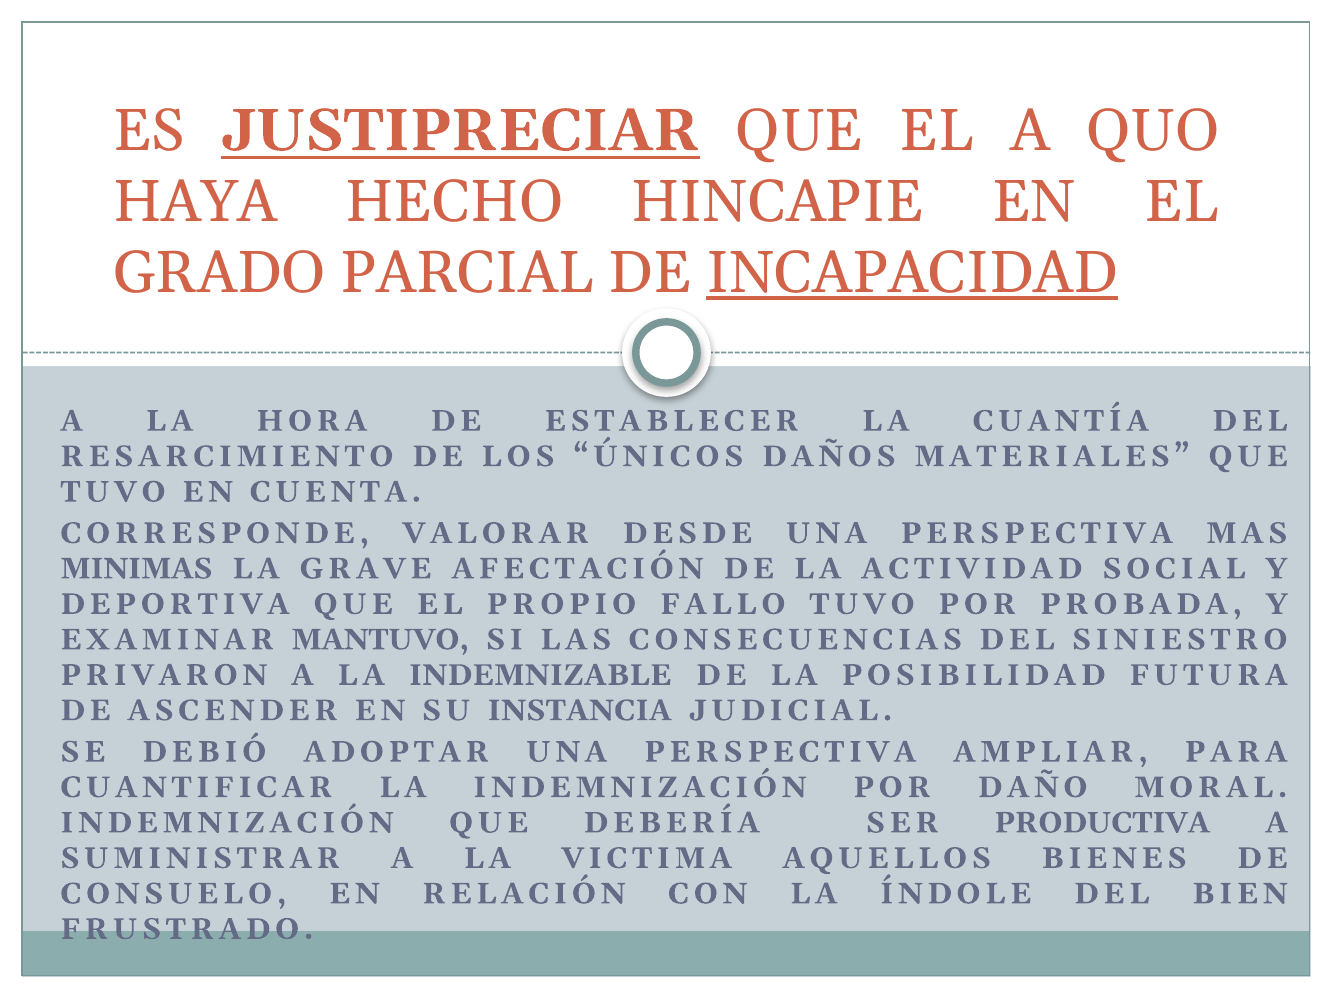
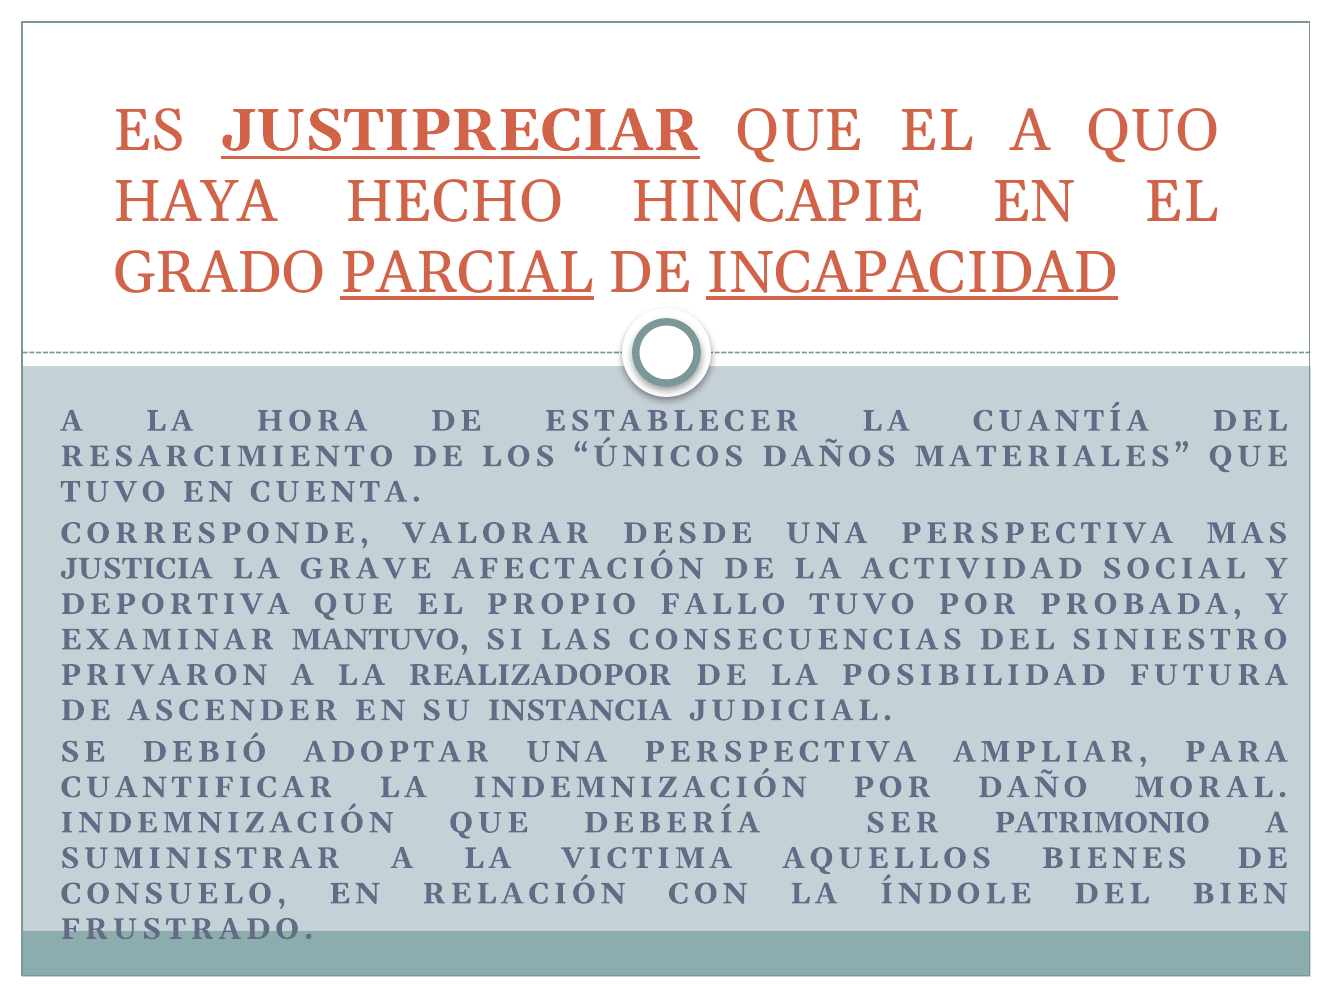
PARCIAL underline: none -> present (467, 273)
MINIMAS: MINIMAS -> JUSTICIA (136, 569)
INDEMNIZABLE: INDEMNIZABLE -> REALIZADOPOR (540, 676)
PRODUCTIVA: PRODUCTIVA -> PATRIMONIO (1102, 823)
